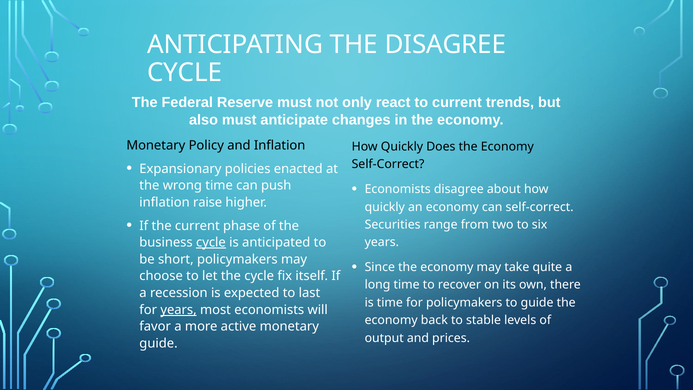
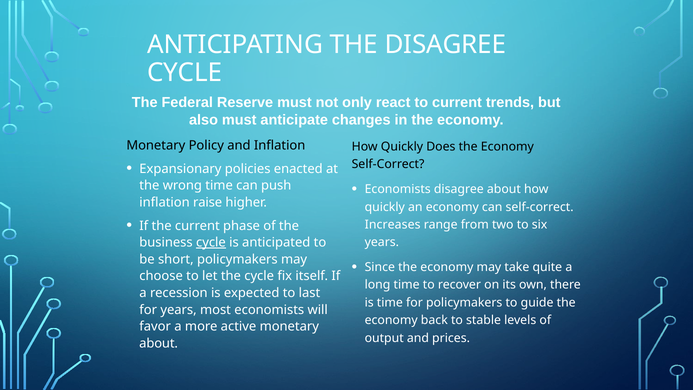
Securities: Securities -> Increases (393, 225)
years underline: present -> none (179, 310)
guide: guide -> about (159, 343)
